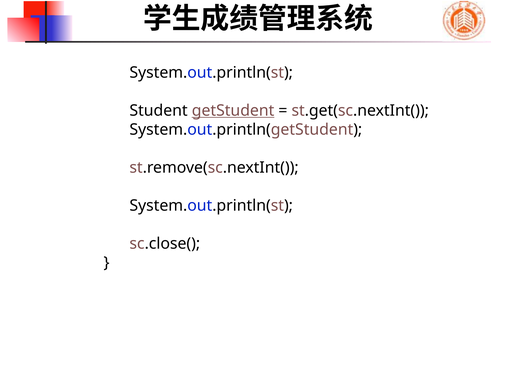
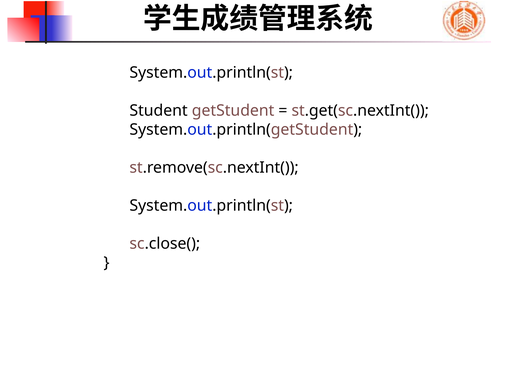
getStudent underline: present -> none (233, 110)
